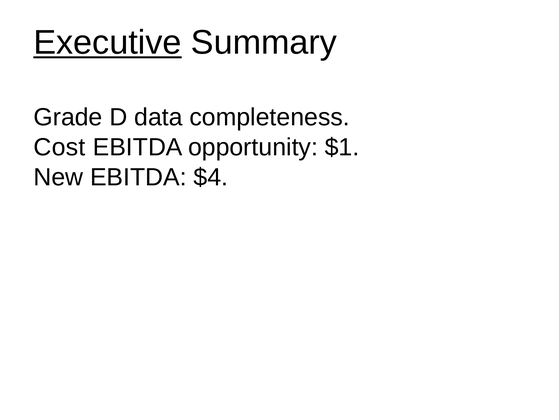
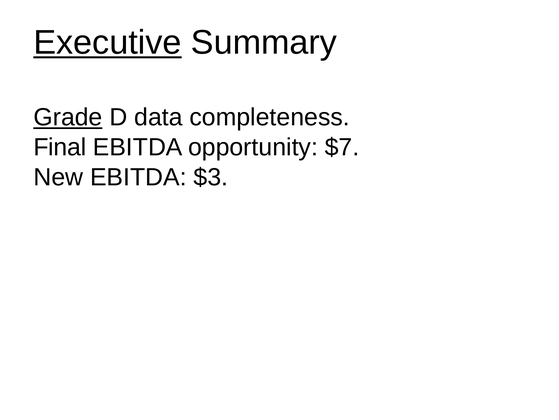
Grade underline: none -> present (68, 117)
Cost: Cost -> Final (60, 147)
$1: $1 -> $7 (342, 147)
$4: $4 -> $3 (211, 177)
